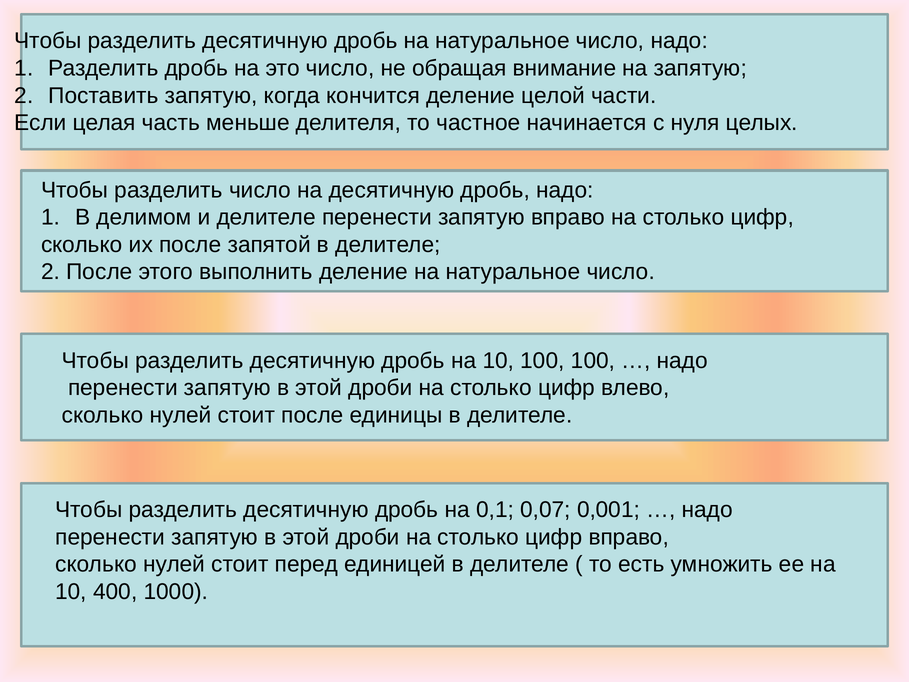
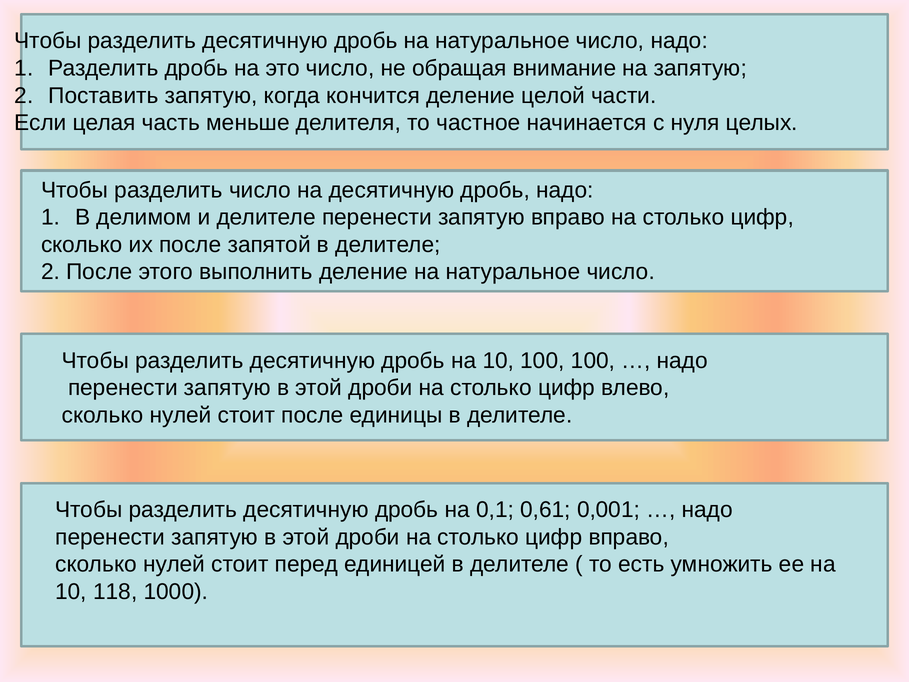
0,07: 0,07 -> 0,61 (545, 510)
400: 400 -> 118 (115, 591)
